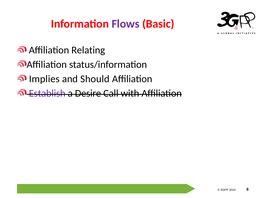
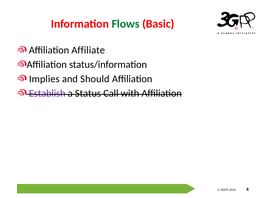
Flows colour: purple -> green (126, 24)
Relating: Relating -> Affiliate (88, 50)
Desire: Desire -> Status (88, 93)
